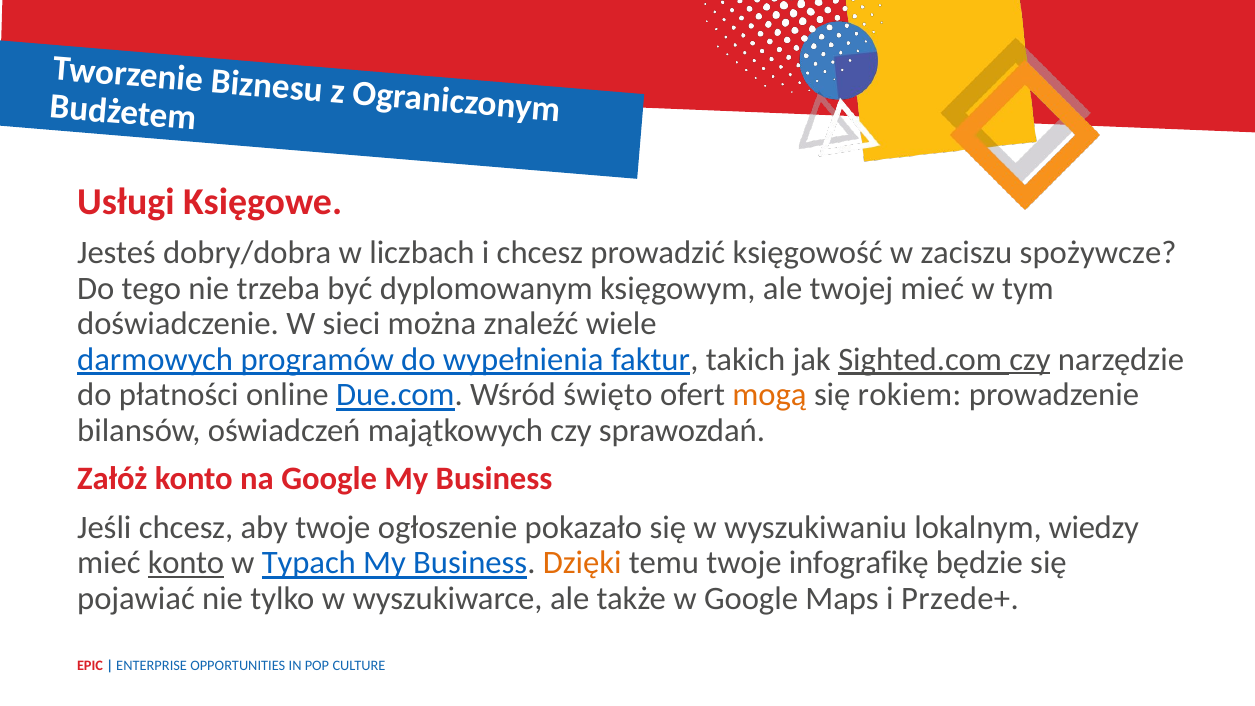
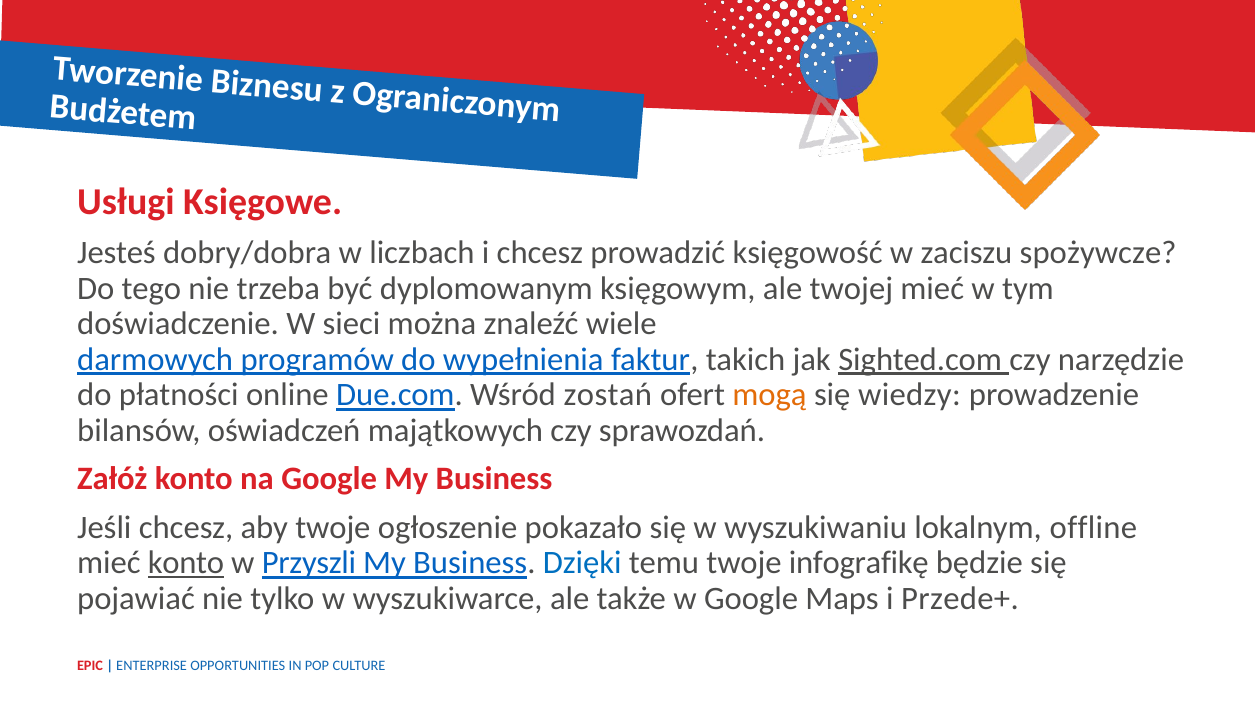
czy underline: present -> none (1030, 359)
święto: święto -> zostań (608, 395)
rokiem: rokiem -> wiedzy (909, 395)
wiedzy: wiedzy -> offline (1093, 527)
Typach: Typach -> Przyszli (309, 563)
Dzięki colour: orange -> blue (582, 563)
